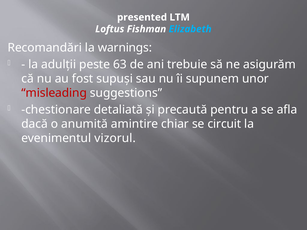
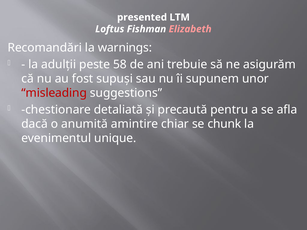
Elizabeth colour: light blue -> pink (190, 29)
63: 63 -> 58 (120, 65)
circuit: circuit -> chunk (224, 124)
vizorul: vizorul -> unique (115, 138)
